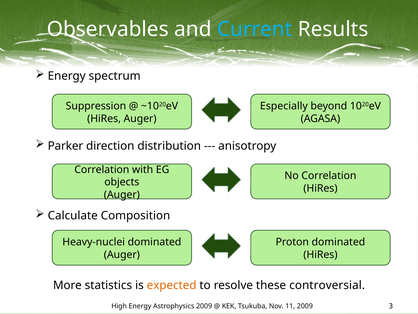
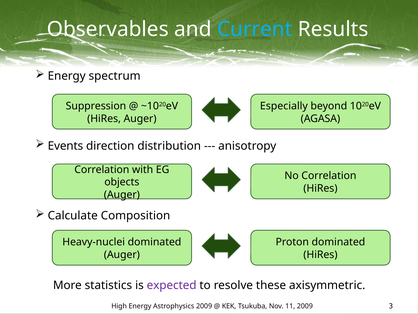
Parker: Parker -> Events (65, 146)
expected colour: orange -> purple (172, 285)
controversial: controversial -> axisymmetric (327, 285)
